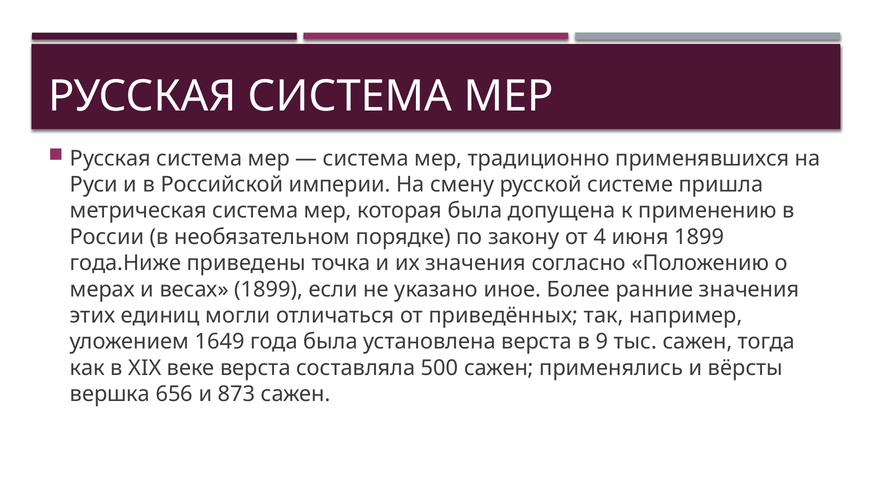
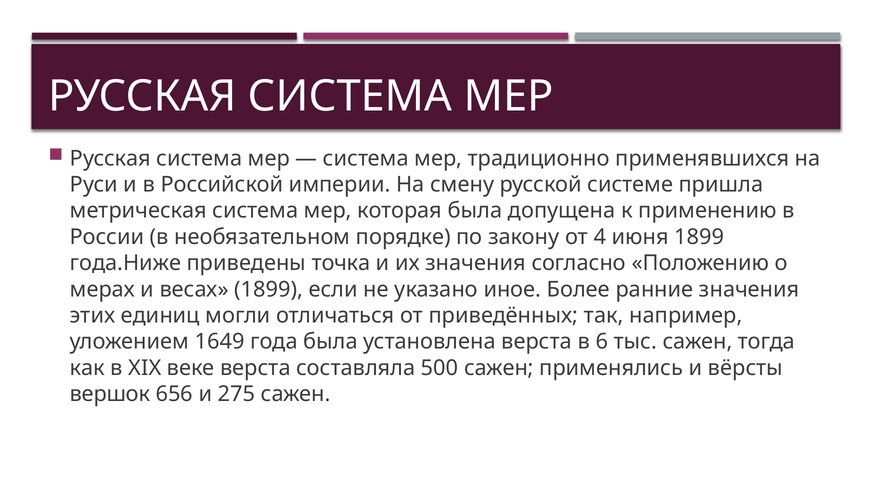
9: 9 -> 6 (602, 341)
вершка: вершка -> вершок (110, 394)
873: 873 -> 275 (237, 394)
